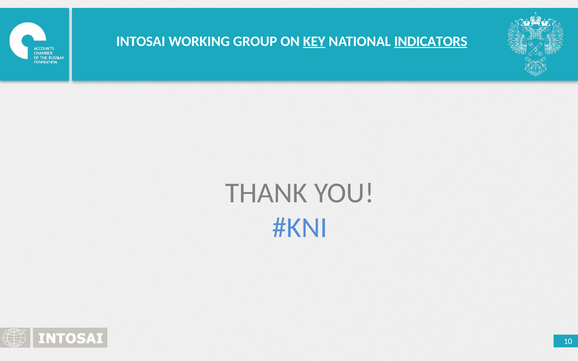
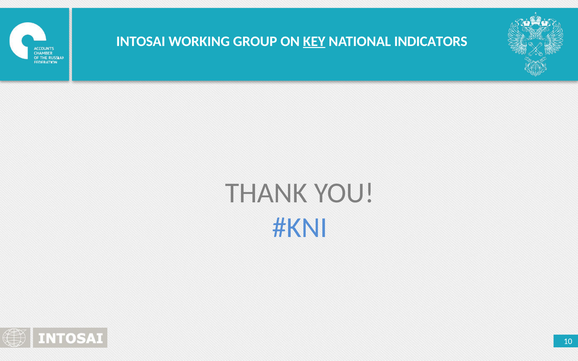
INDICATORS underline: present -> none (431, 41)
